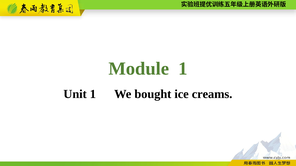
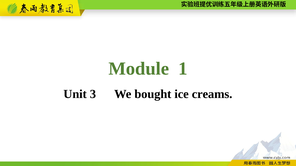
Unit 1: 1 -> 3 (93, 94)
